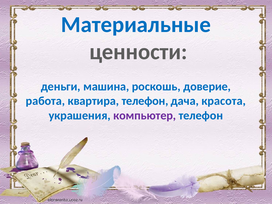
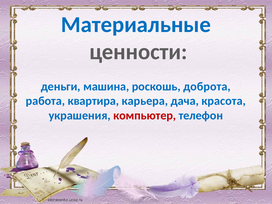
доверие: доверие -> доброта (207, 86)
квартира телефон: телефон -> карьера (145, 101)
компьютер colour: purple -> red (145, 115)
